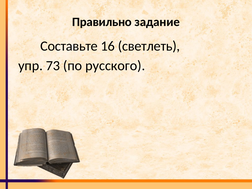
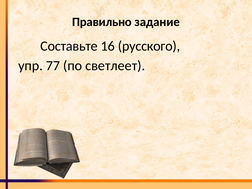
светлеть: светлеть -> русского (149, 46)
73: 73 -> 77 (53, 66)
русского: русского -> светлеет (115, 66)
